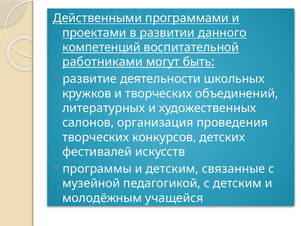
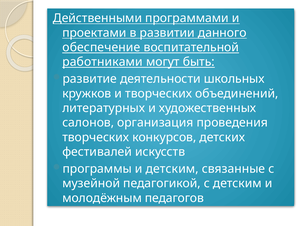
компетенций: компетенций -> обеспечение (101, 47)
учащейся: учащейся -> педагогов (174, 198)
